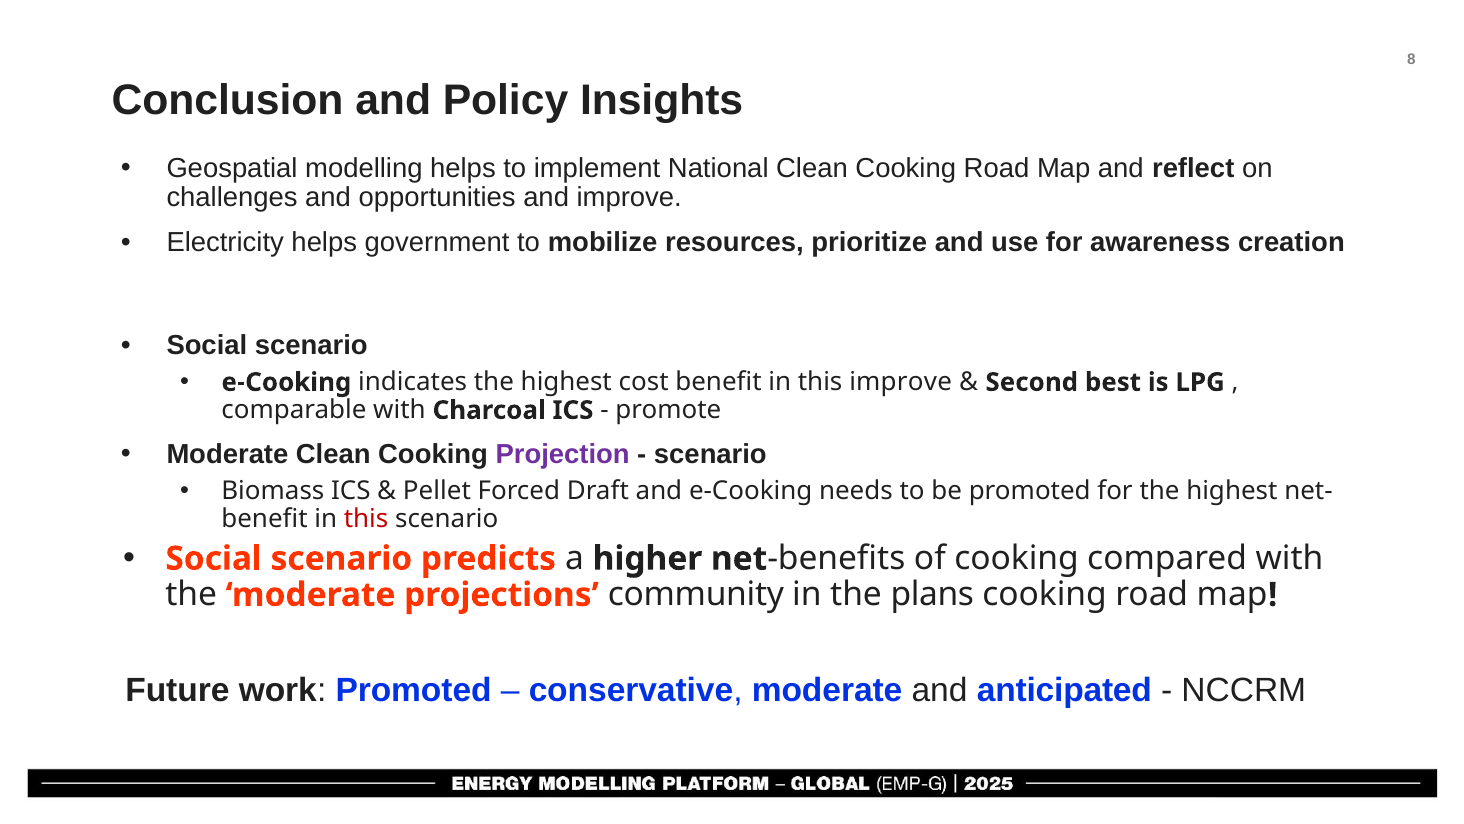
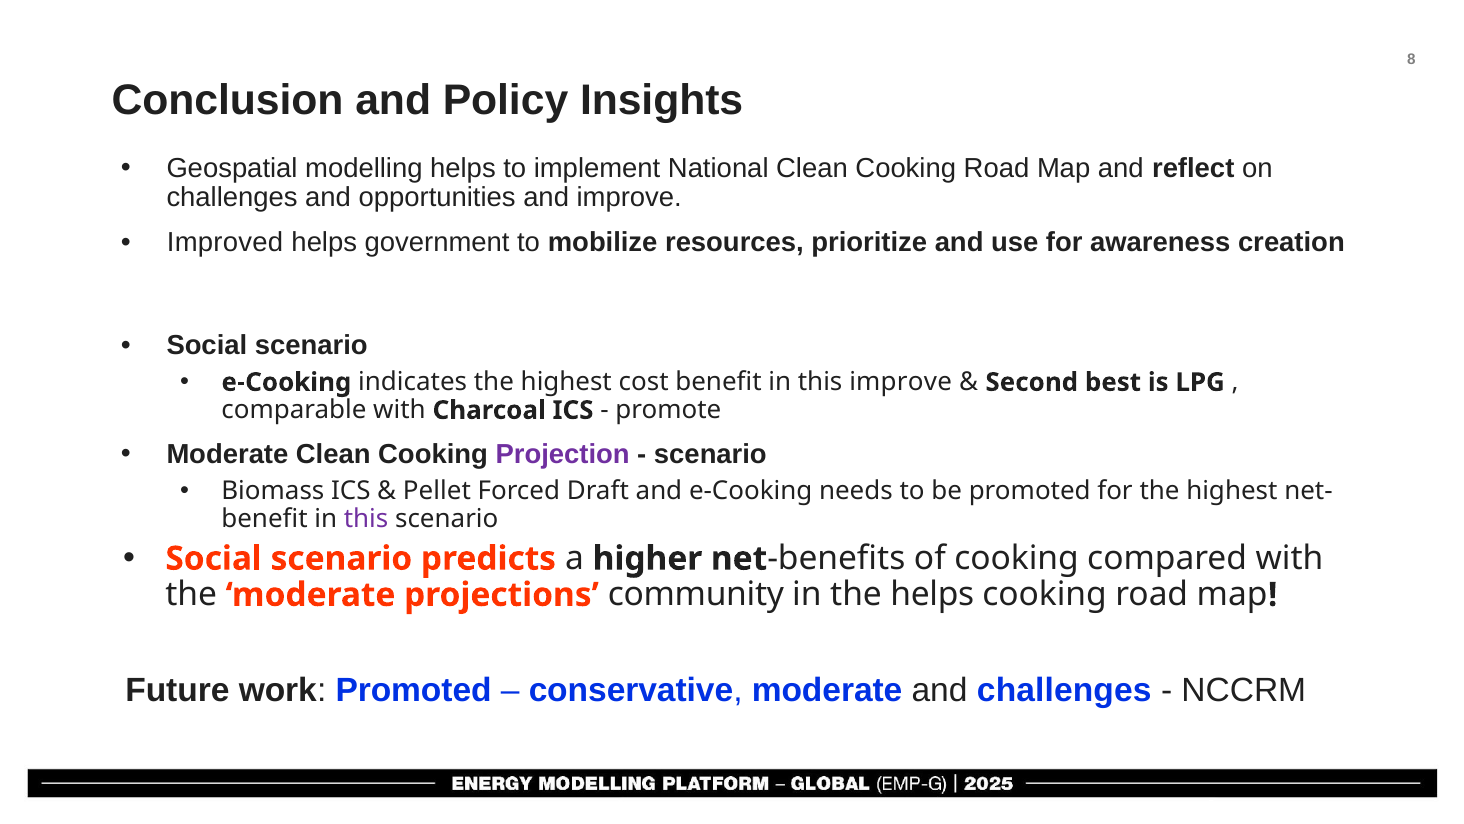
Electricity: Electricity -> Improved (225, 243)
this colour: red -> purple (366, 519)
the plans: plans -> helps (932, 595)
and anticipated: anticipated -> challenges (1064, 690)
